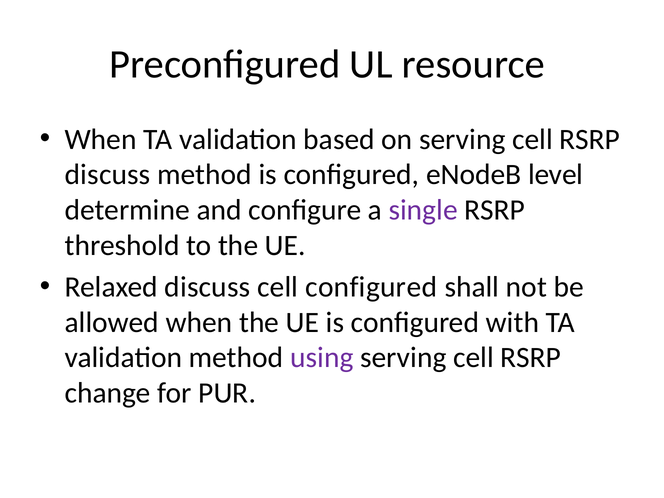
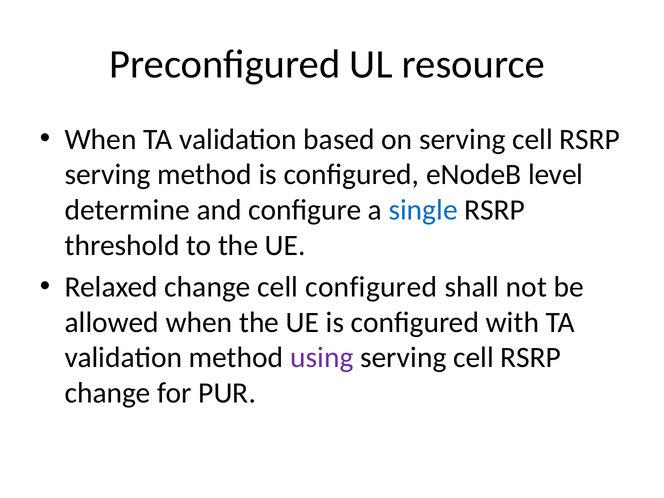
discuss: discuss -> serving (108, 175)
single colour: purple -> blue (423, 210)
Relaxed discuss: discuss -> change (208, 287)
